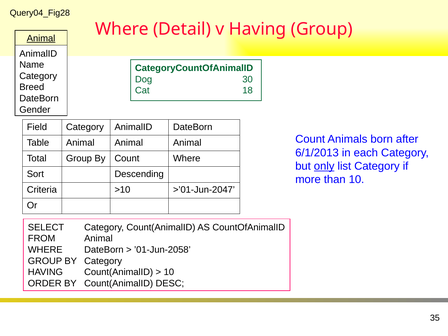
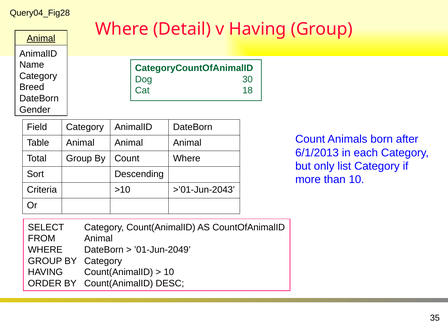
only underline: present -> none (324, 166)
>’01-Jun-2047: >’01-Jun-2047 -> >’01-Jun-2043 (204, 190)
’01-Jun-2058: ’01-Jun-2058 -> ’01-Jun-2049 (162, 250)
